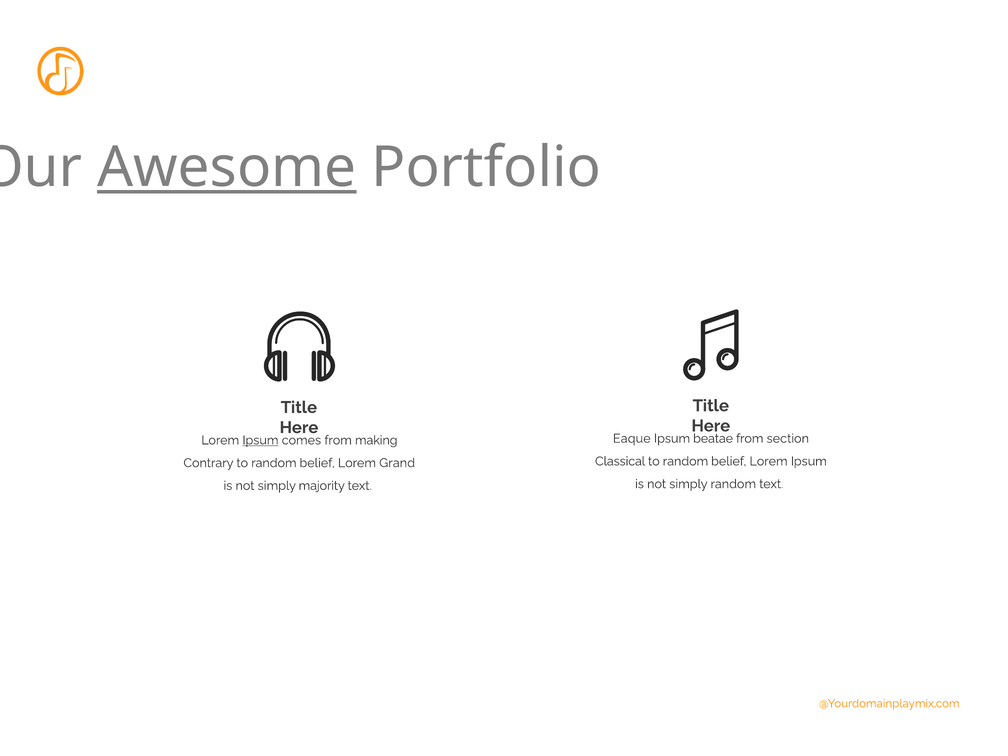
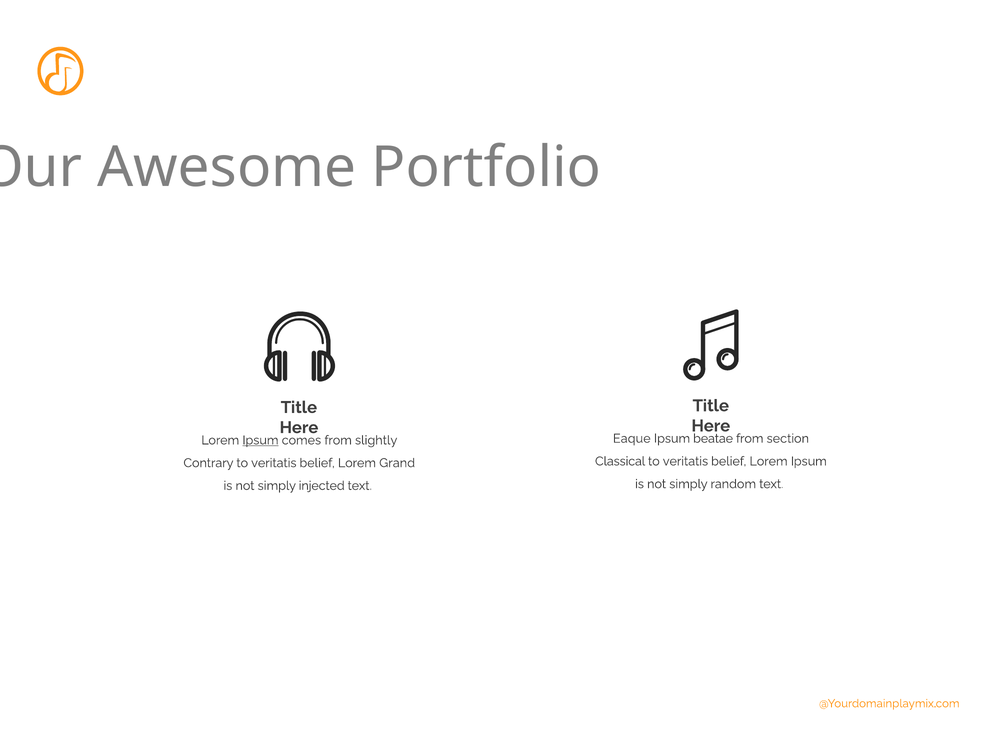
Awesome underline: present -> none (227, 168)
making: making -> slightly (376, 440)
random: random -> veritatis (685, 461)
Contrary to random: random -> veritatis (274, 463)
majority: majority -> injected (322, 486)
